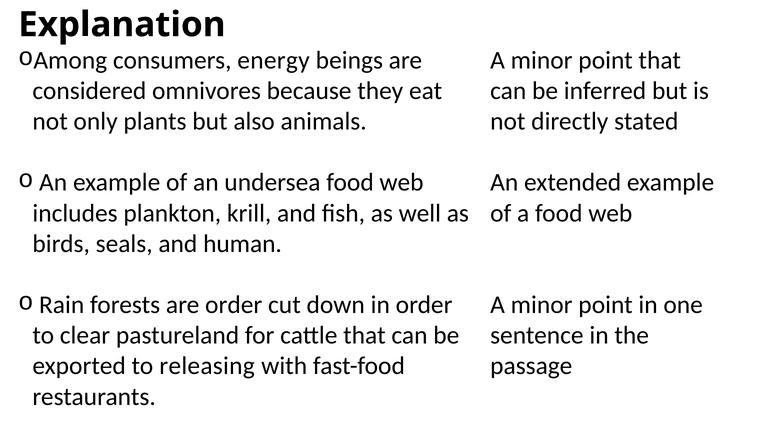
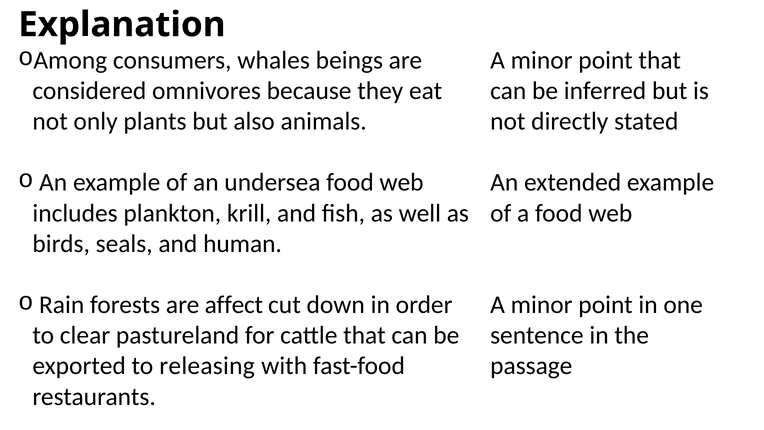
energy: energy -> whales (274, 60)
are order: order -> affect (234, 305)
